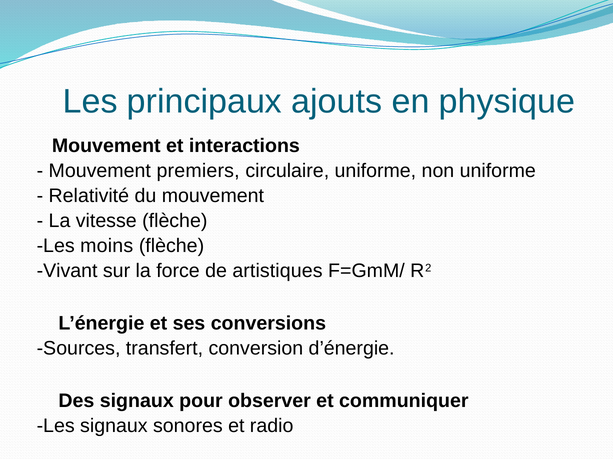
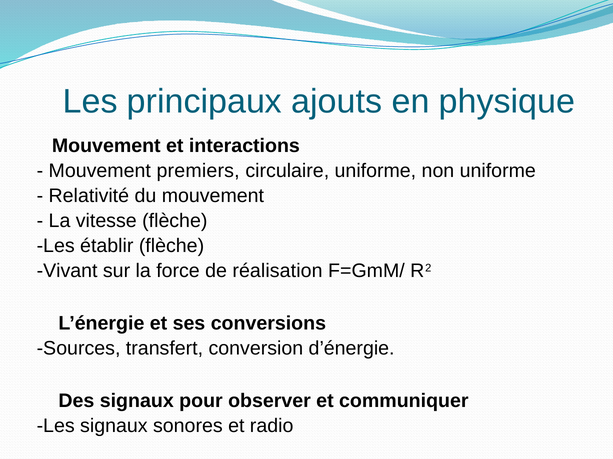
moins: moins -> établir (107, 246)
artistiques: artistiques -> réalisation (277, 271)
